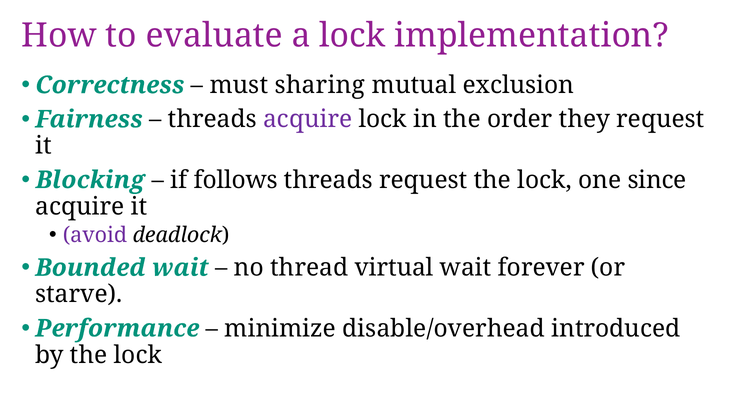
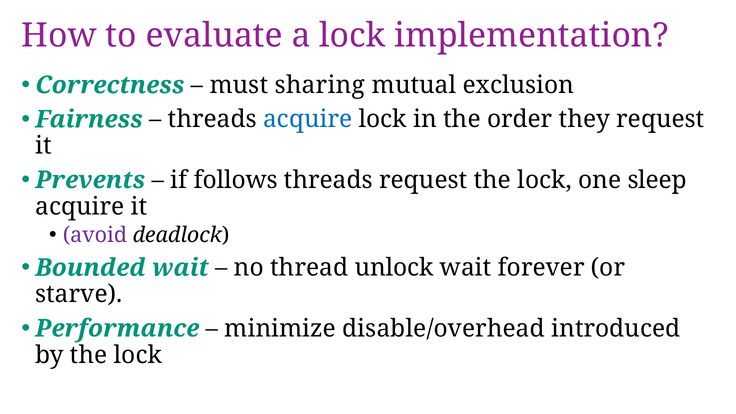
acquire colour: purple -> blue (308, 119)
Blocking: Blocking -> Prevents (90, 180)
since: since -> sleep (657, 180)
virtual: virtual -> unlock (394, 268)
